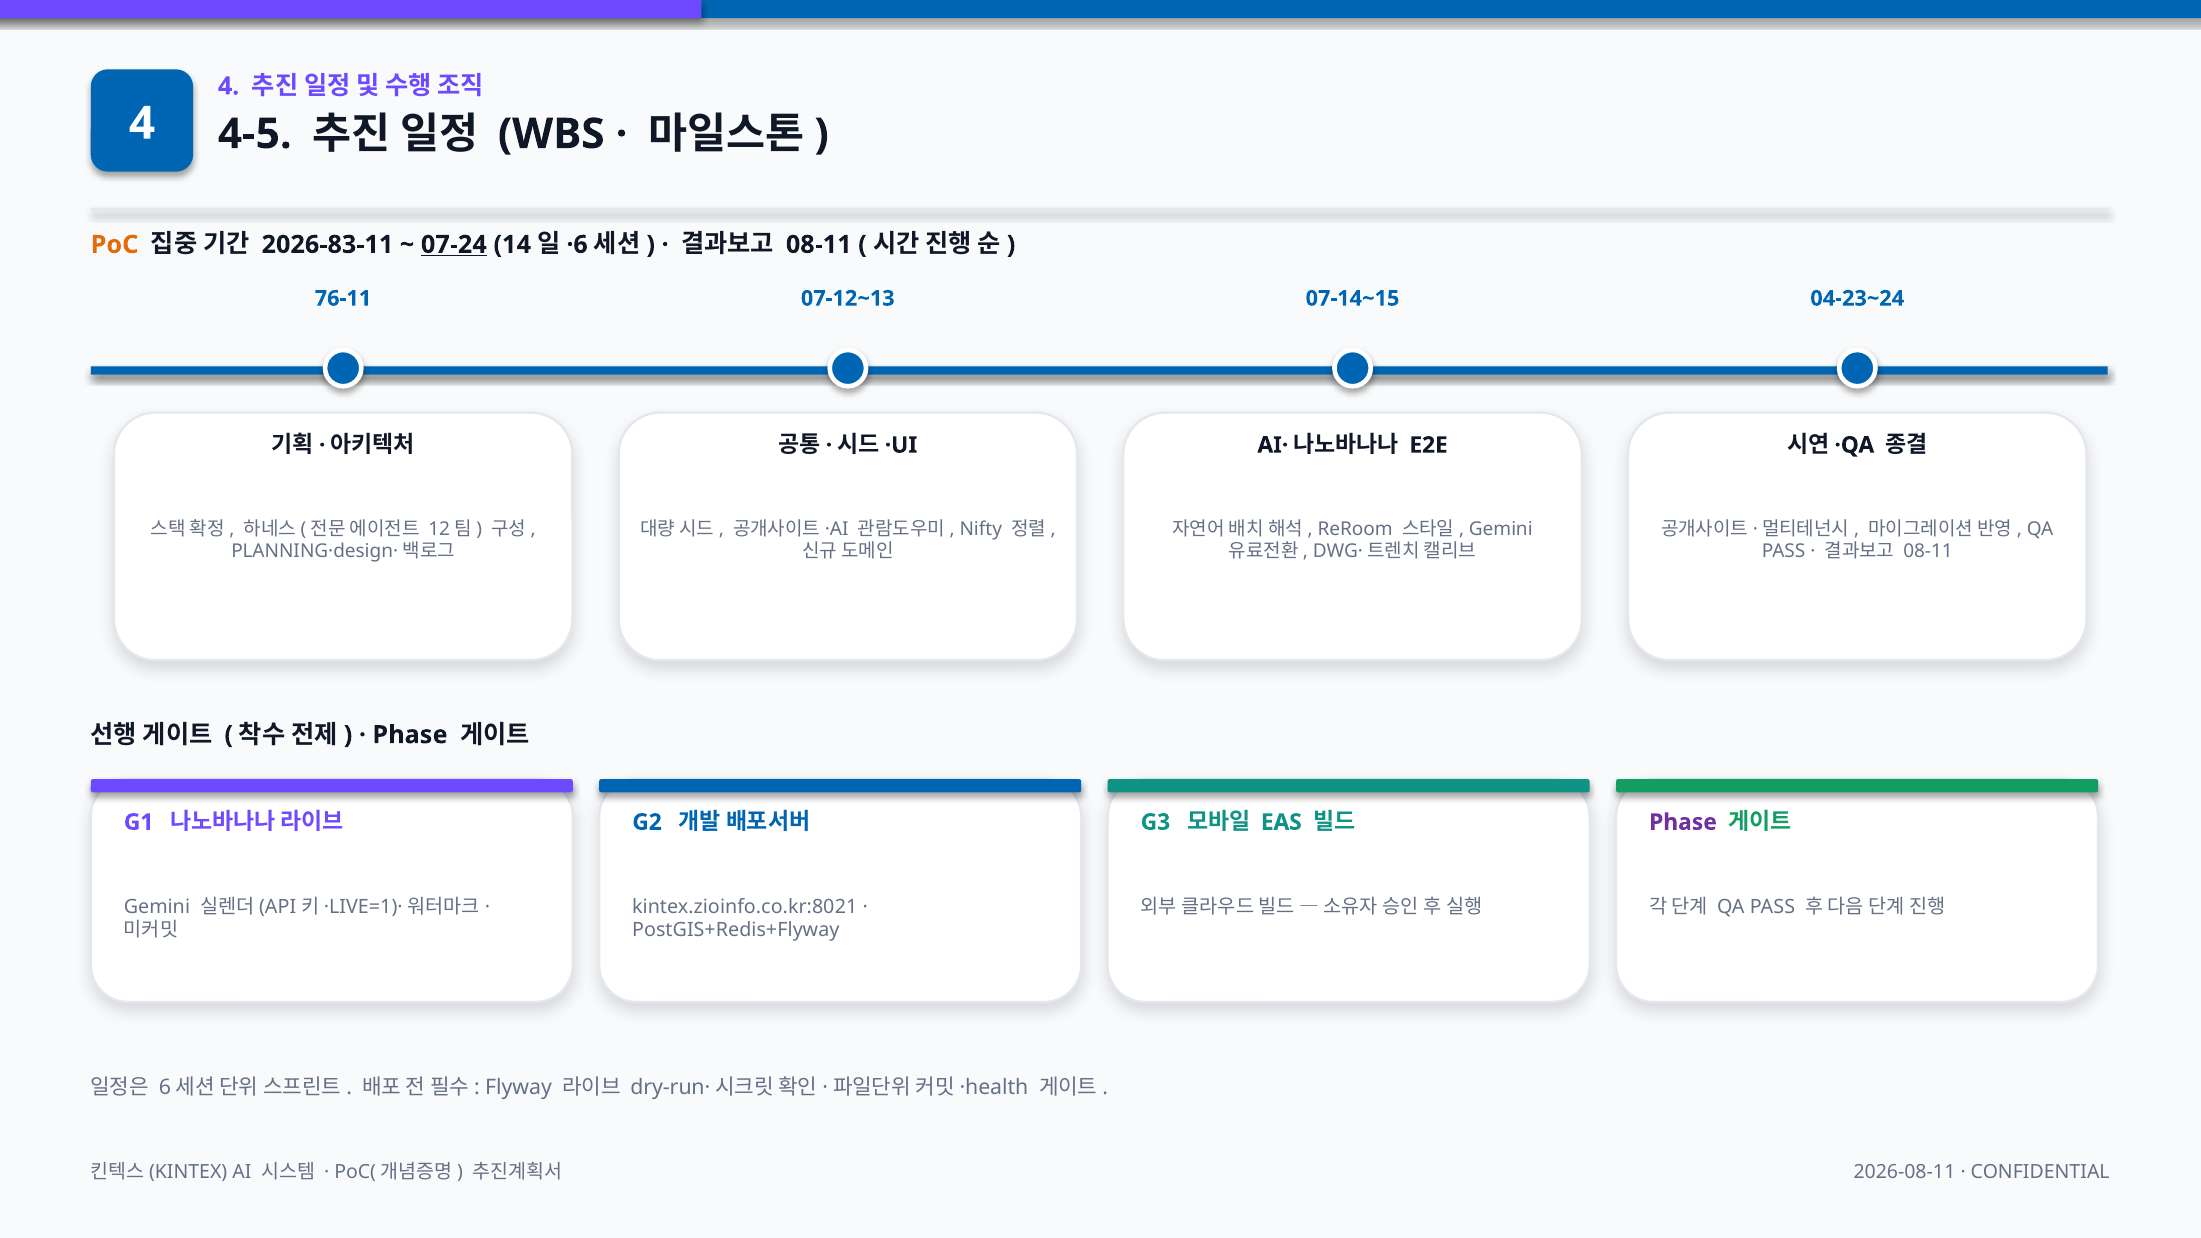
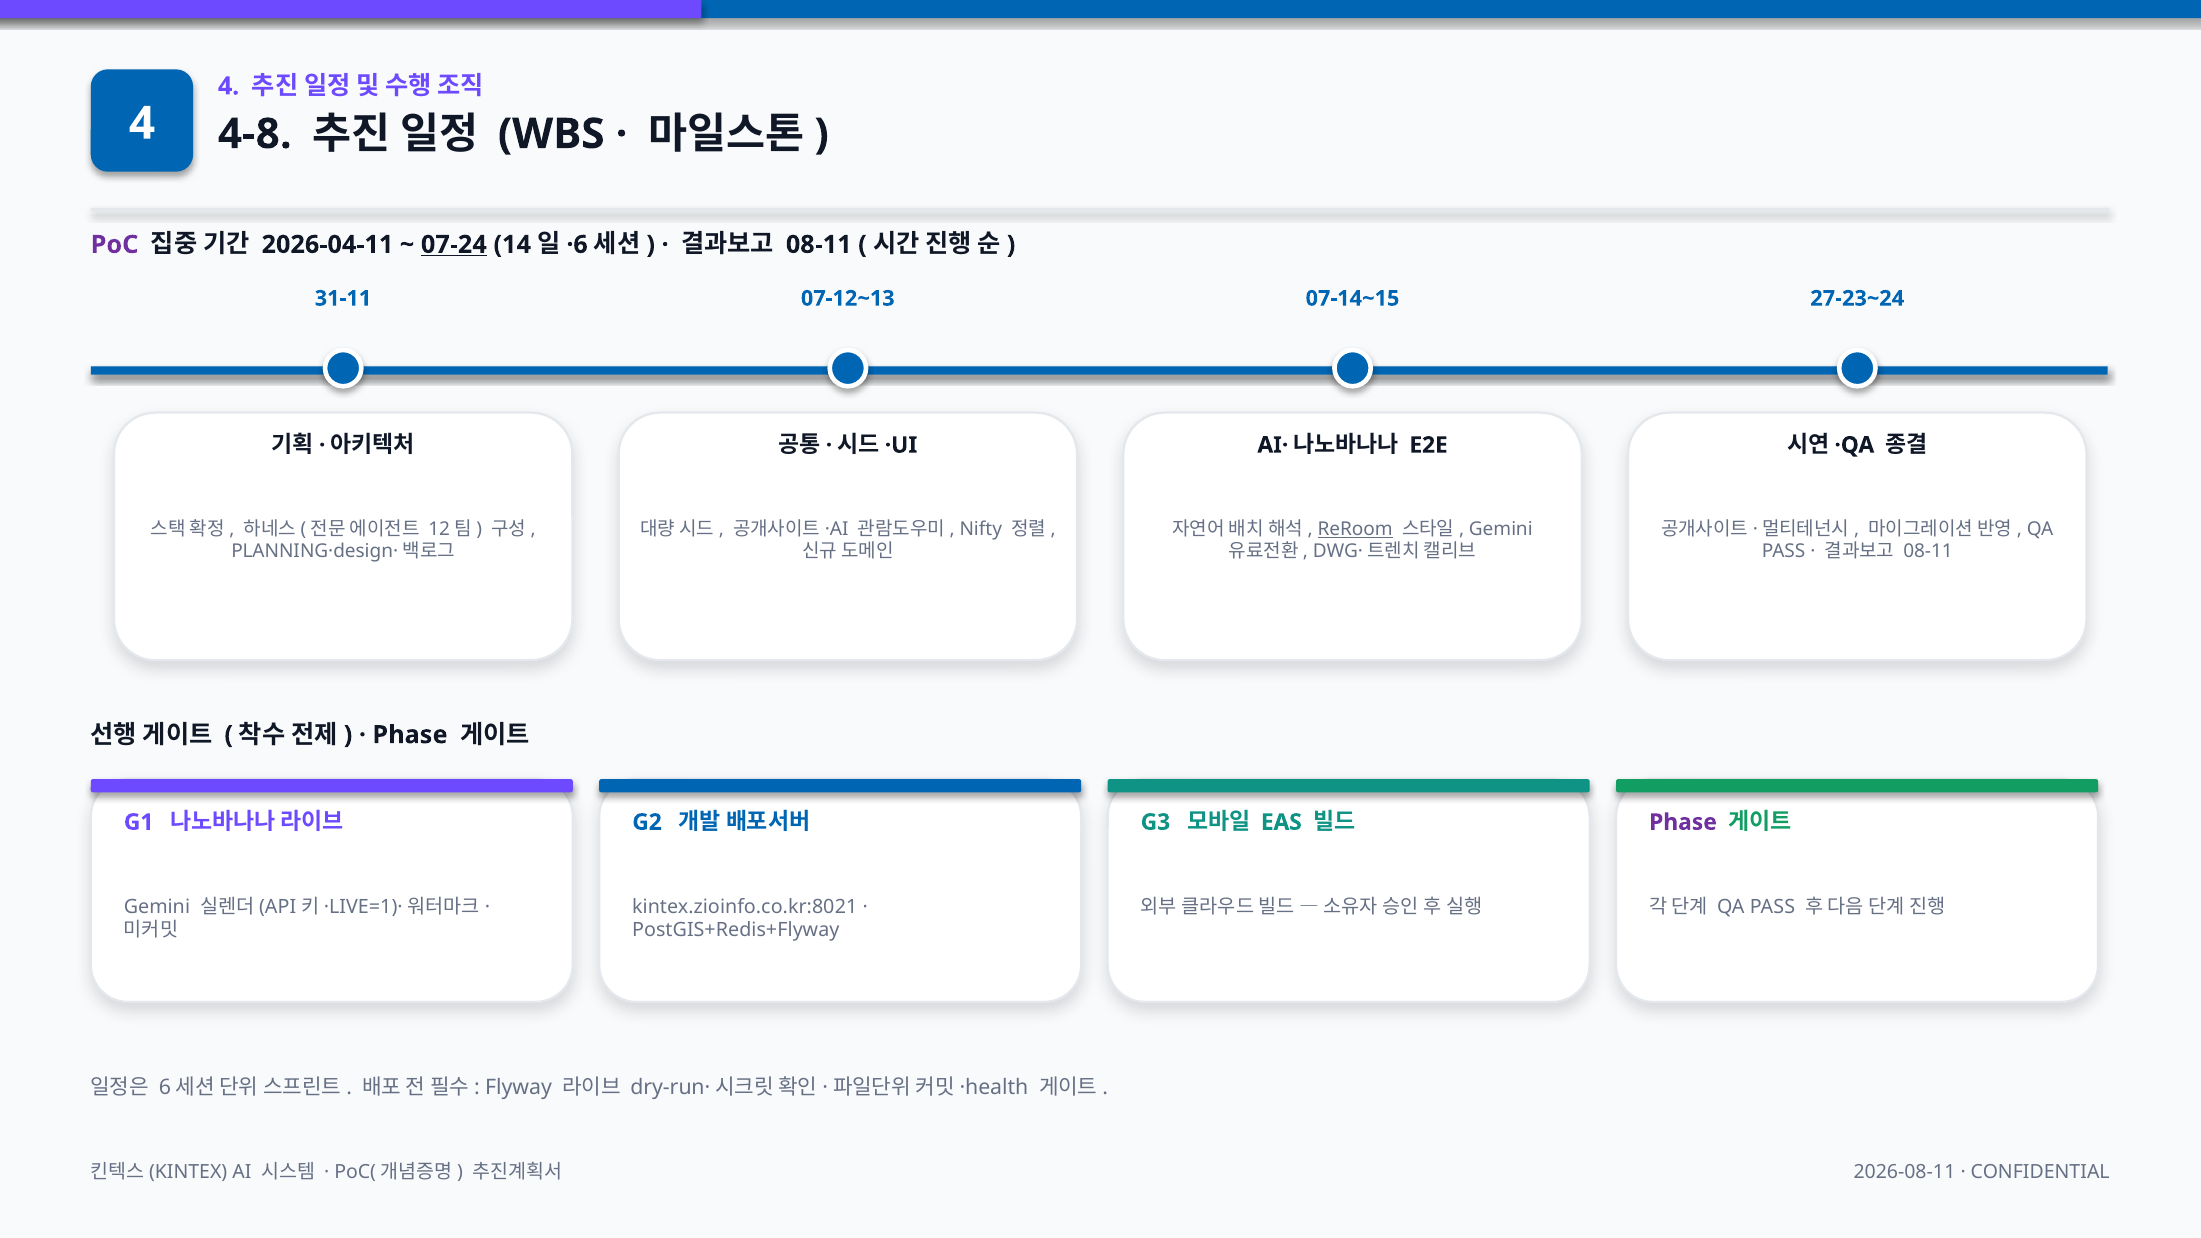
4-5: 4-5 -> 4-8 (255, 134)
PoC colour: orange -> purple (115, 245)
2026-83-11: 2026-83-11 -> 2026-04-11 (327, 245)
76-11: 76-11 -> 31-11 (343, 298)
04-23~24: 04-23~24 -> 27-23~24 (1857, 298)
ReRoom underline: none -> present (1355, 529)
